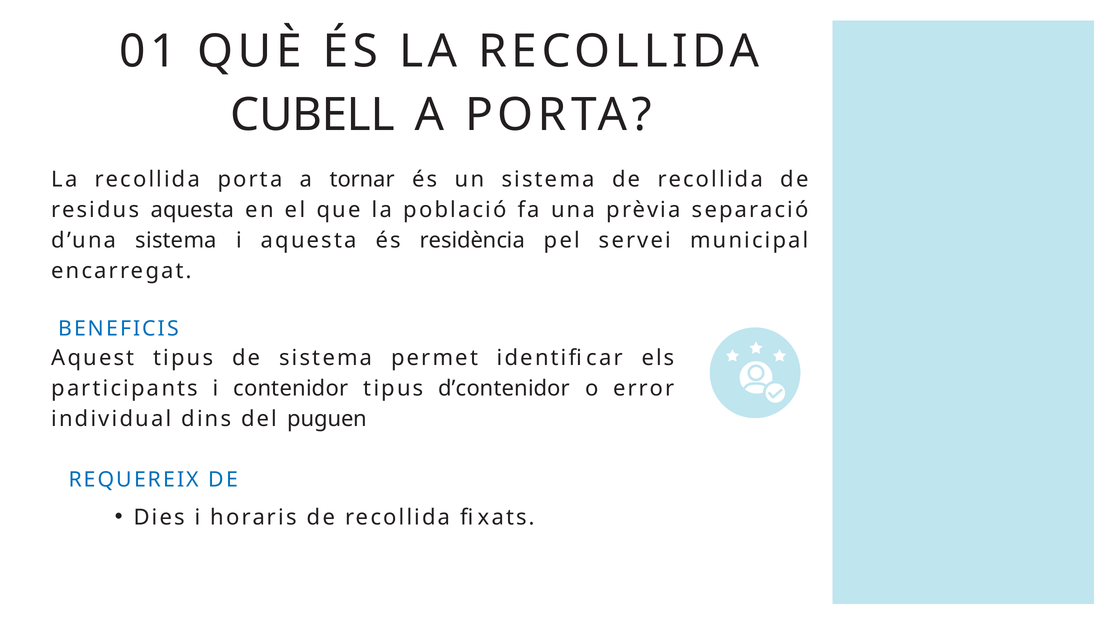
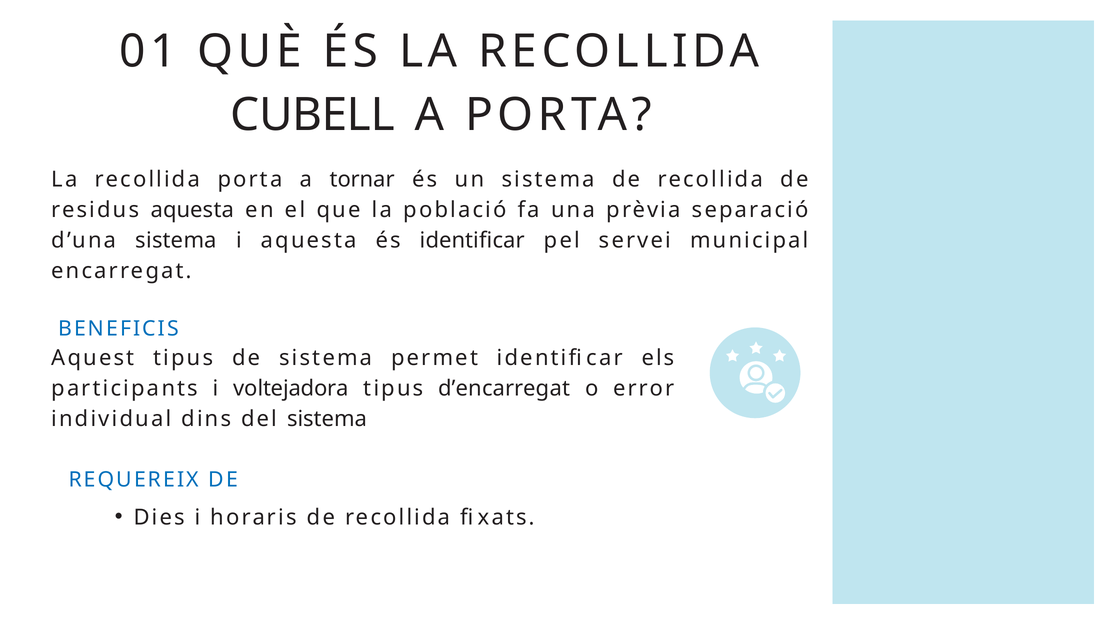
és residència: residència -> identificar (472, 240)
contenidor: contenidor -> voltejadora (291, 388)
d’contenidor: d’contenidor -> d’encarregat (504, 388)
del puguen: puguen -> sistema (327, 419)
